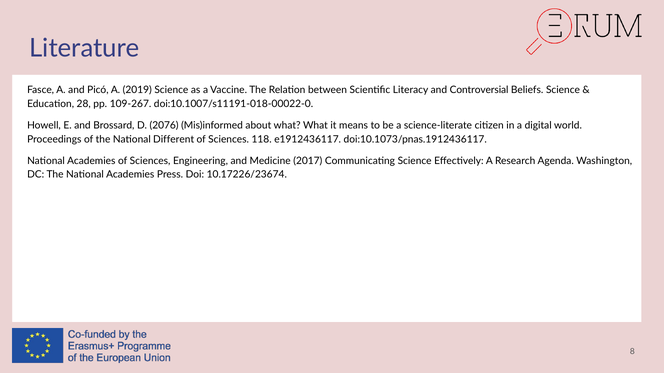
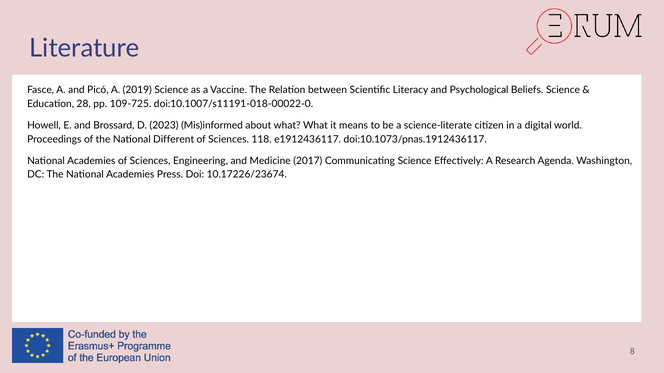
Controversial: Controversial -> Psychological (479, 90)
109-267: 109-267 -> 109-725 (131, 104)
2076: 2076 -> 2023 (164, 126)
